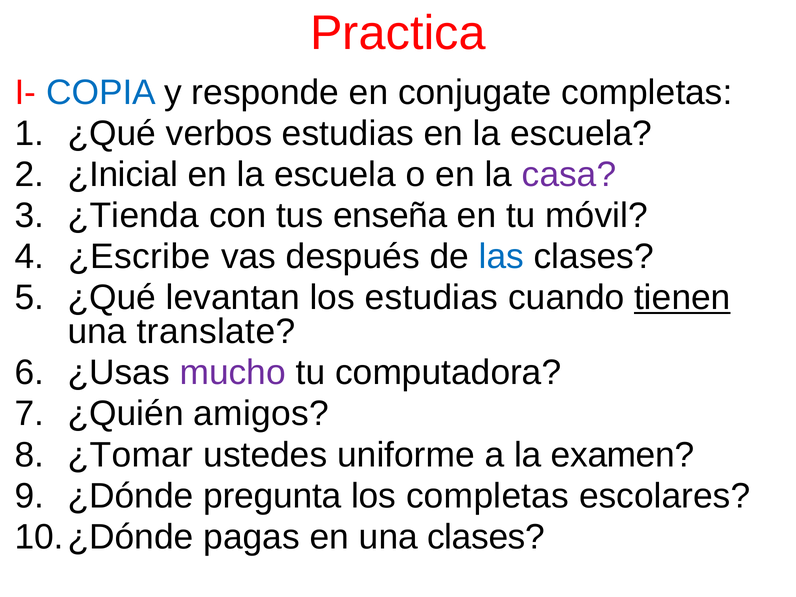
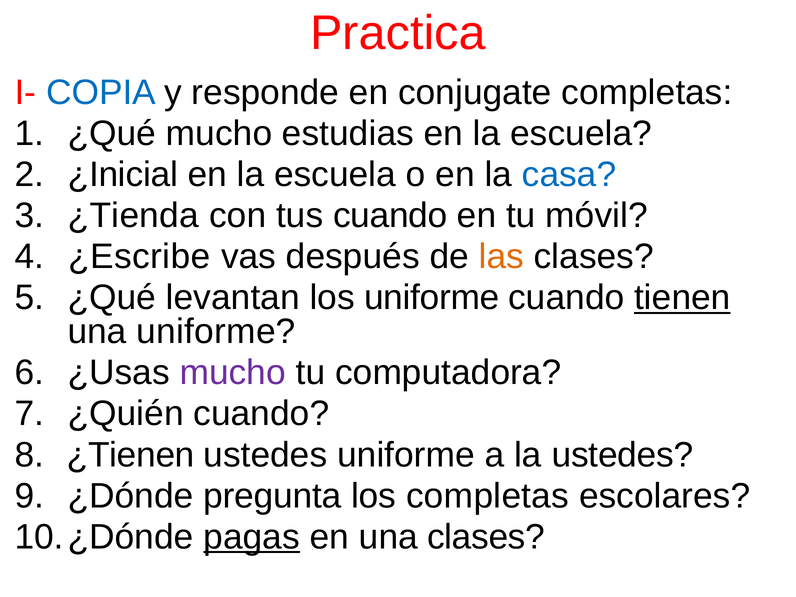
¿Qué verbos: verbos -> mucho (219, 133)
casa colour: purple -> blue (569, 175)
tus enseña: enseña -> cuando (390, 216)
las colour: blue -> orange (501, 257)
los estudias: estudias -> uniforme (432, 298)
una translate: translate -> uniforme (216, 332)
¿Quién amigos: amigos -> cuando (261, 414)
¿Tomar: ¿Tomar -> ¿Tienen (131, 455)
la examen: examen -> ustedes (623, 455)
pagas underline: none -> present (252, 537)
